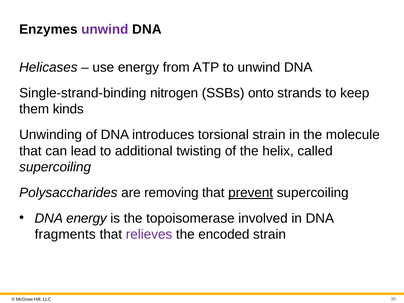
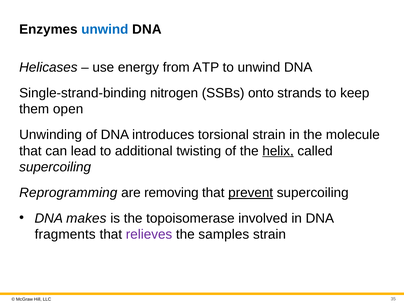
unwind colour: purple -> blue (105, 29)
kinds: kinds -> open (68, 109)
helix underline: none -> present (278, 151)
Polysaccharides: Polysaccharides -> Reprogramming (68, 193)
DNA energy: energy -> makes (86, 218)
encoded: encoded -> samples (224, 234)
